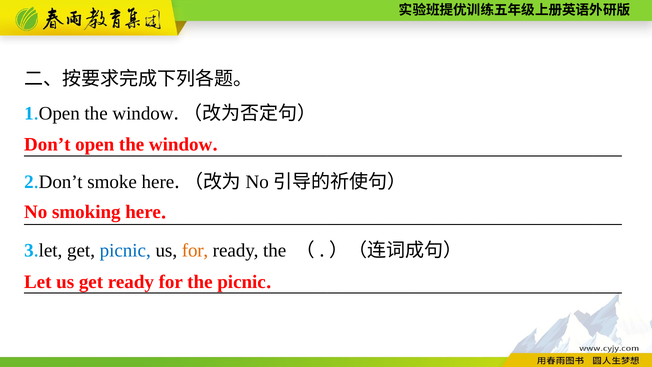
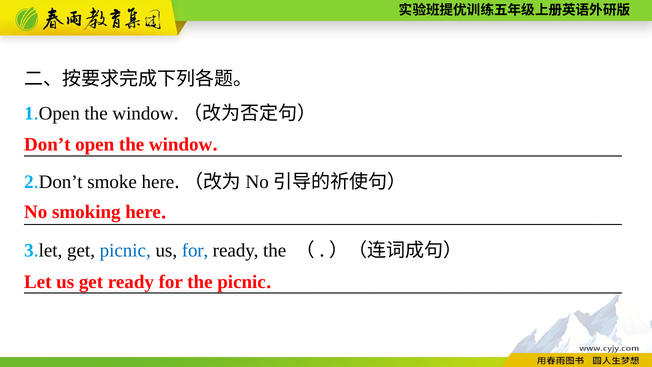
for colour: orange -> blue (195, 250)
